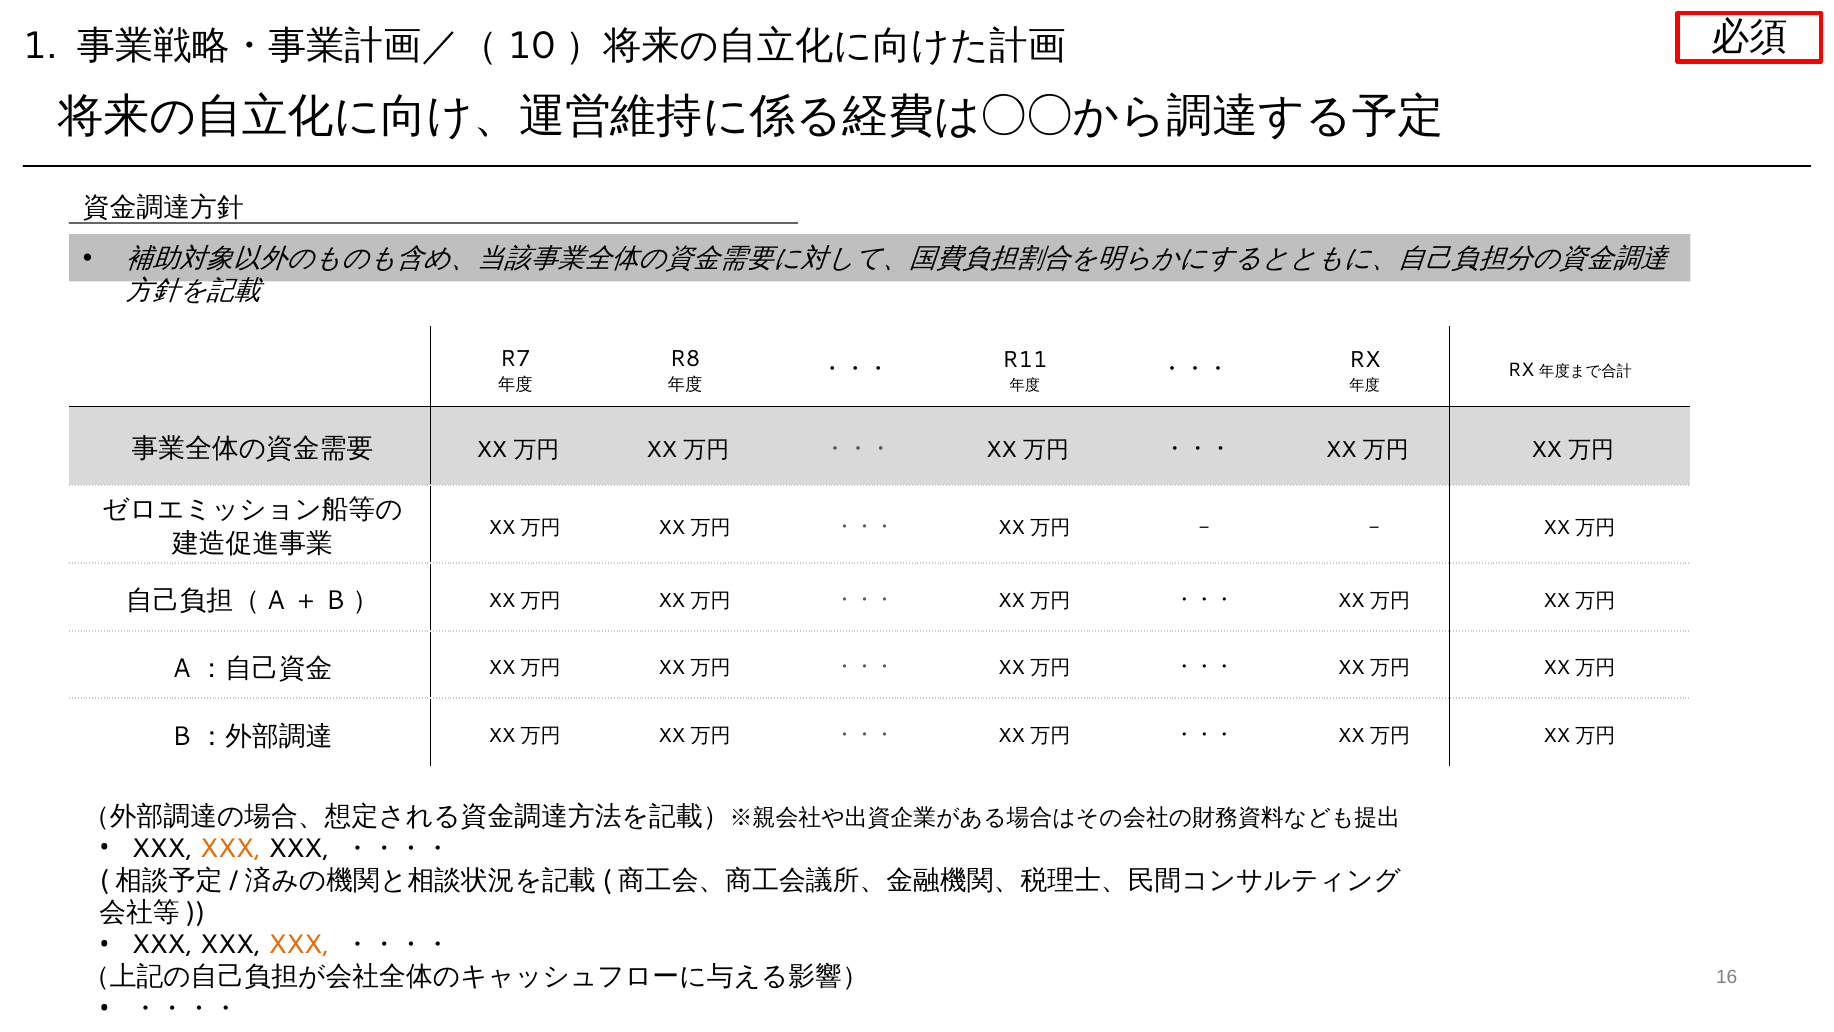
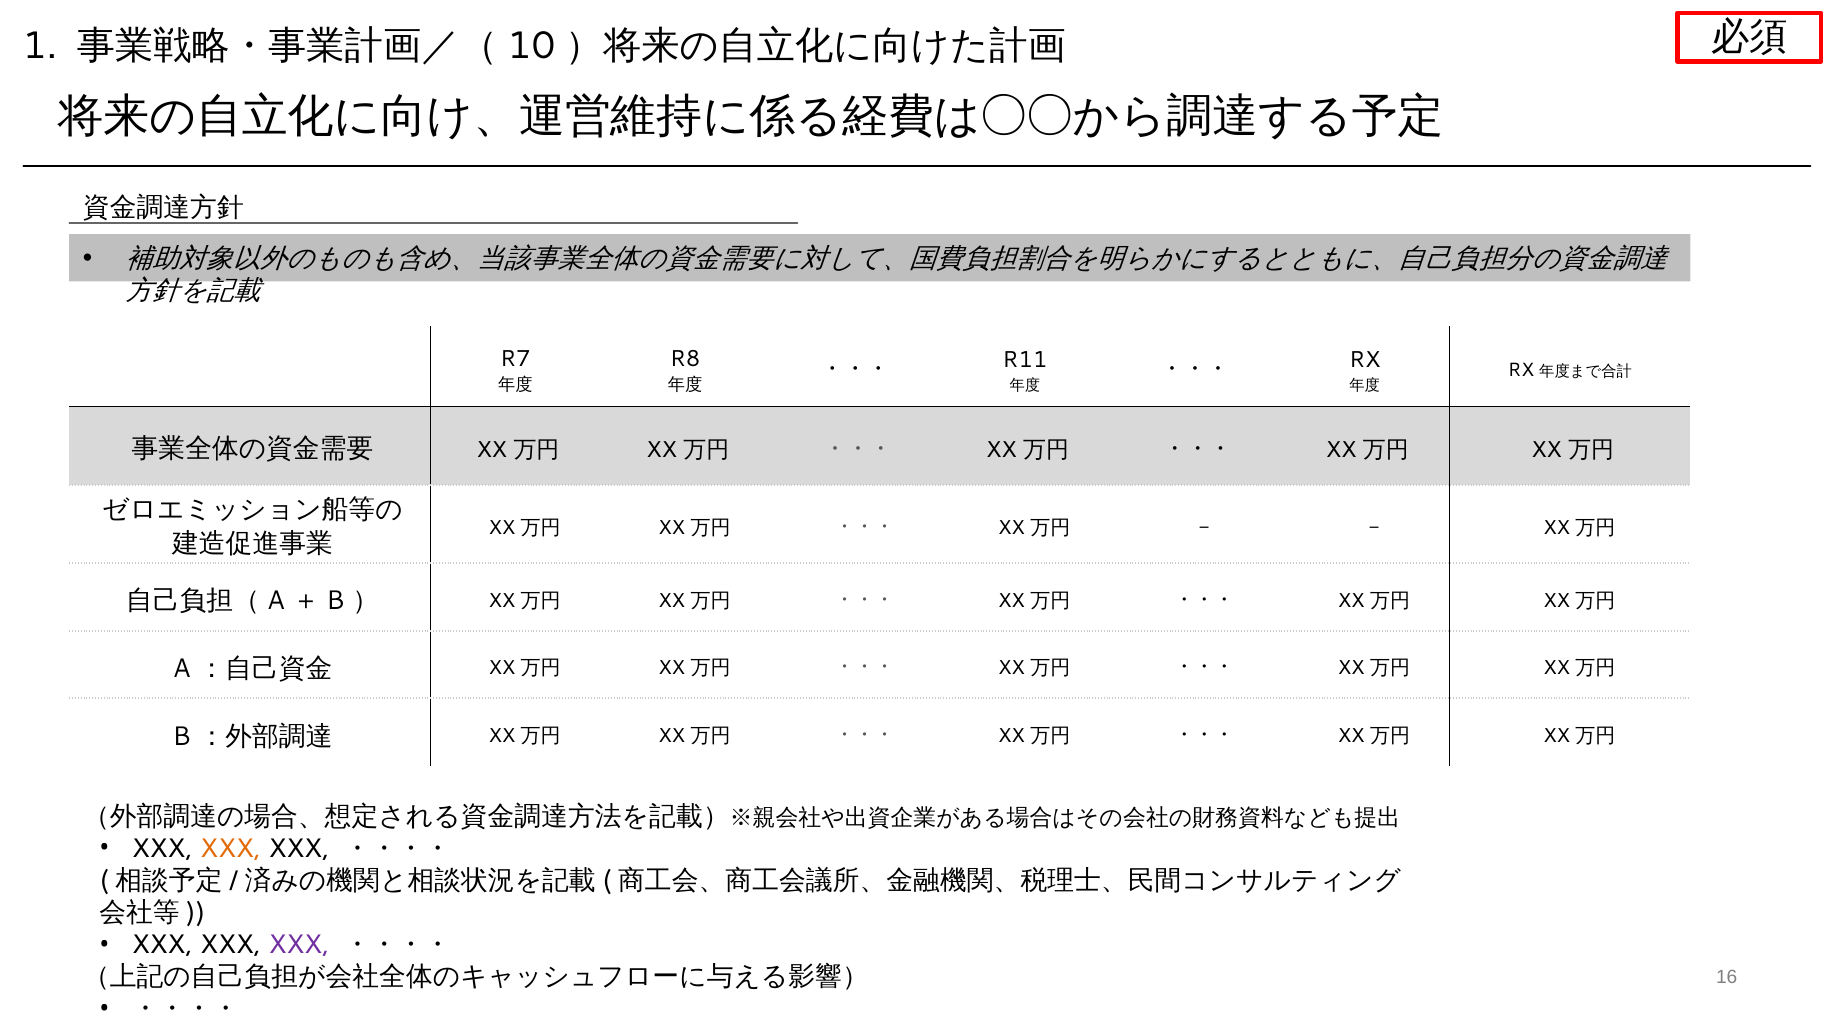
XXX colour: orange -> purple (299, 944)
